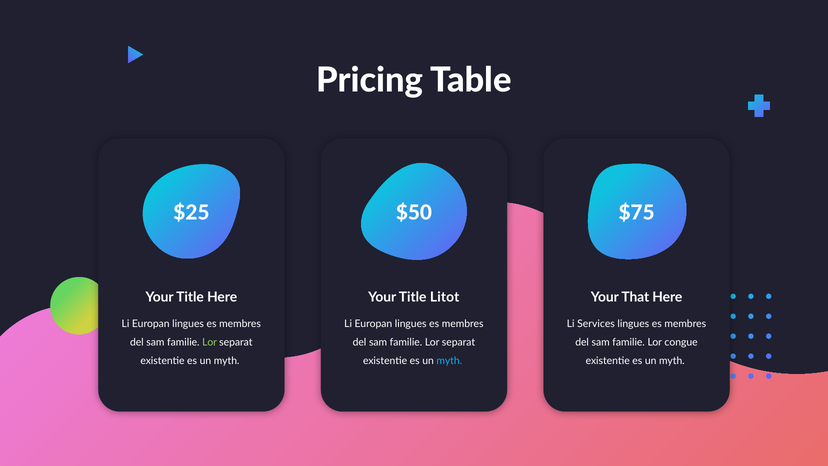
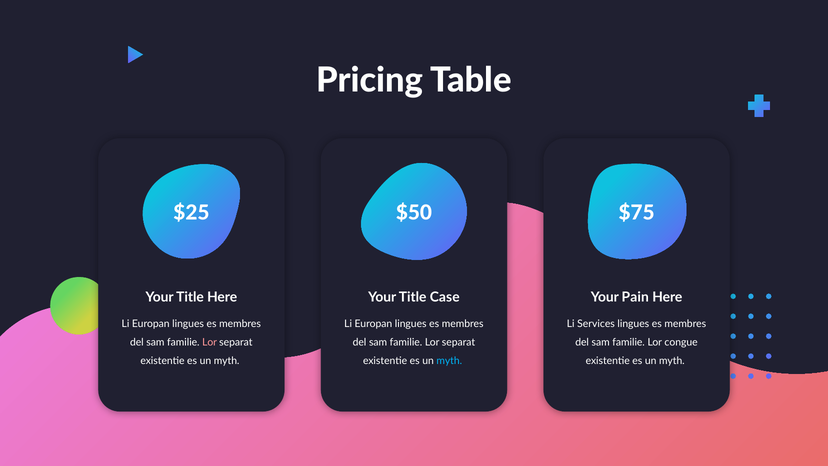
Litot: Litot -> Case (445, 297)
That: That -> Pain (635, 297)
Lor colour: light green -> pink (210, 342)
